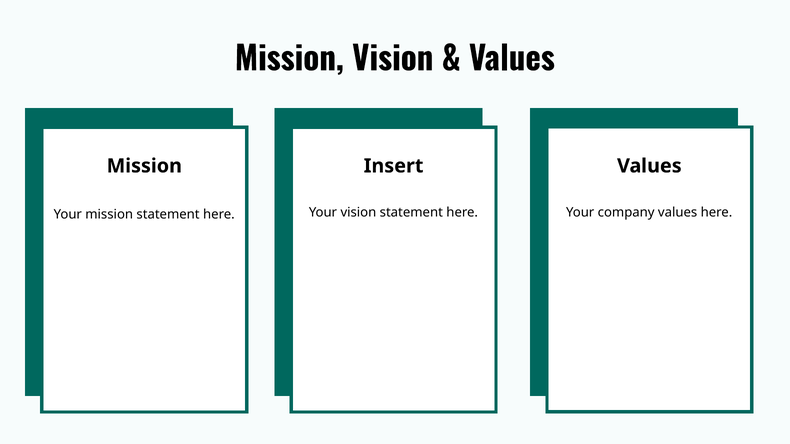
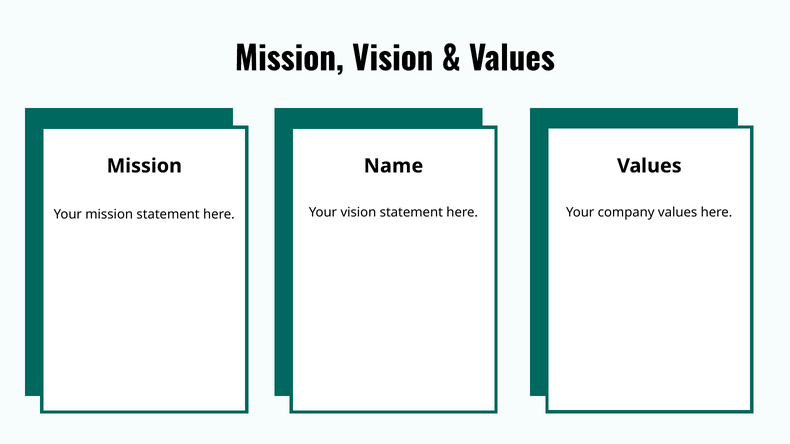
Insert: Insert -> Name (393, 166)
